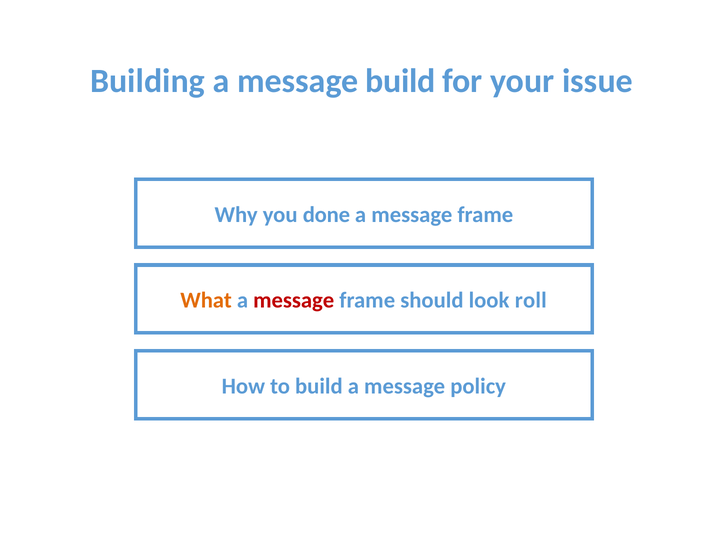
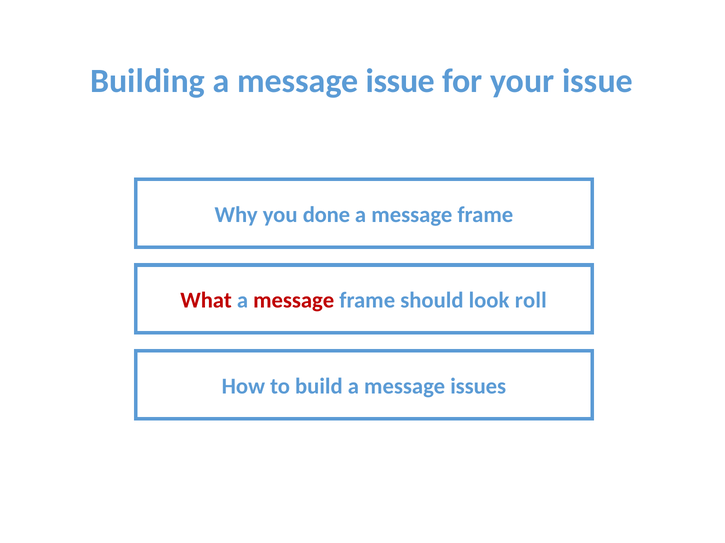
message build: build -> issue (400, 81)
What colour: orange -> red (206, 301)
policy: policy -> issues (478, 387)
